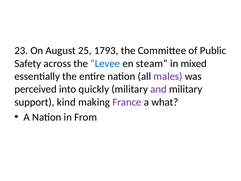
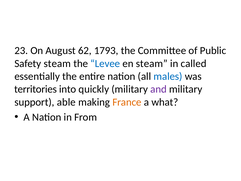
25: 25 -> 62 (85, 51)
Safety across: across -> steam (57, 63)
mixed: mixed -> called (194, 63)
males colour: purple -> blue (168, 76)
perceived: perceived -> territories (36, 89)
kind: kind -> able (66, 102)
France colour: purple -> orange (127, 102)
